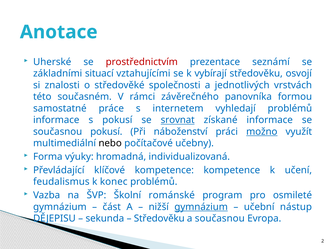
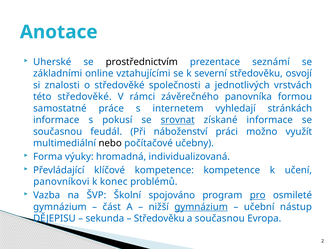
prostřednictvím colour: red -> black (142, 62)
situací: situací -> online (99, 74)
vybírají: vybírají -> severní (211, 74)
této současném: současném -> středověké (85, 97)
vyhledají problémů: problémů -> stránkách (290, 108)
současnou pokusí: pokusí -> feudál (106, 132)
možno underline: present -> none (262, 132)
feudalismus: feudalismus -> panovníkovi (61, 182)
románské: románské -> spojováno (172, 195)
pro underline: none -> present (258, 195)
